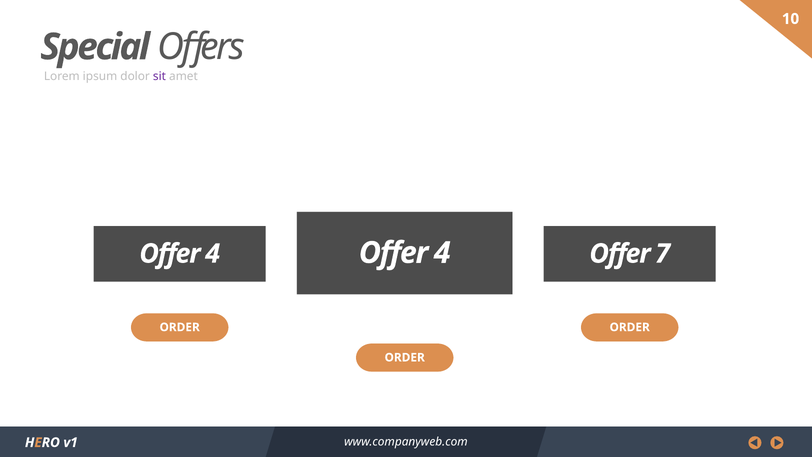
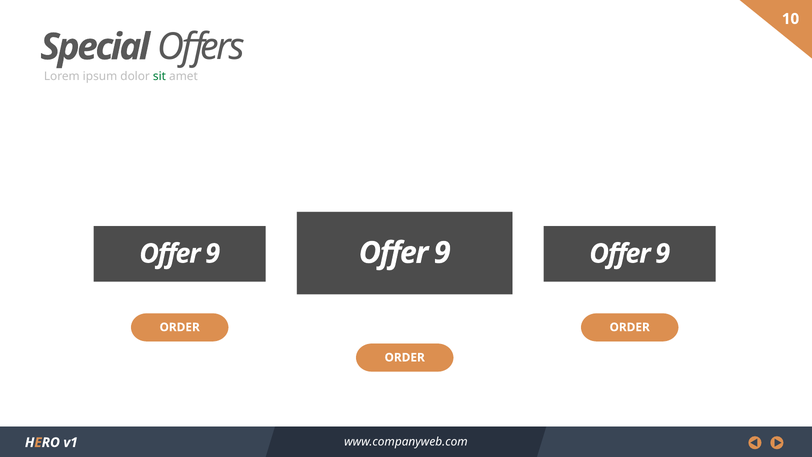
sit colour: purple -> green (159, 76)
4: 4 -> 9 (442, 253)
4: 4 -> 9 (213, 254)
7: 7 -> 9 (663, 254)
